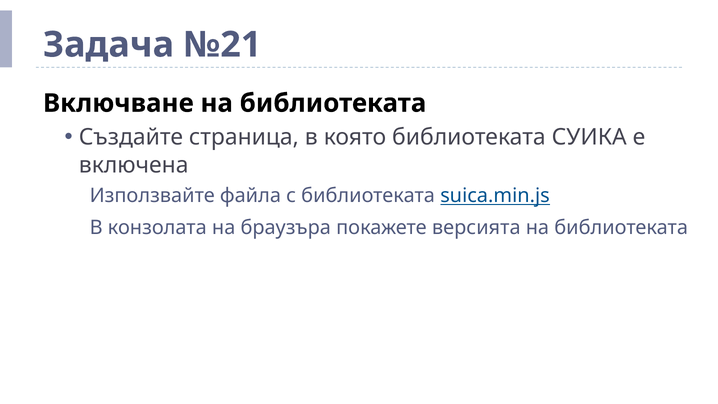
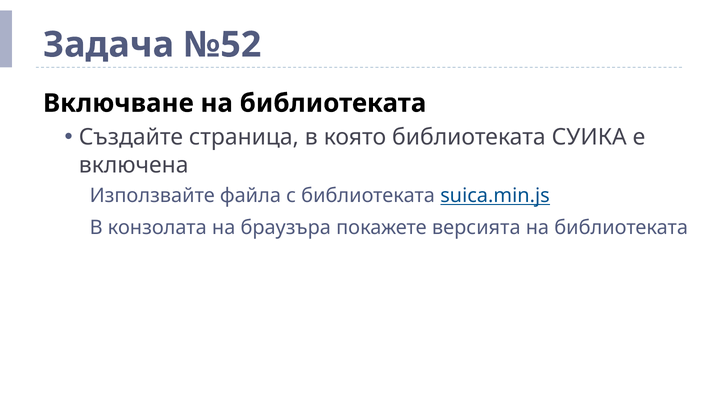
№21: №21 -> №52 (222, 45)
